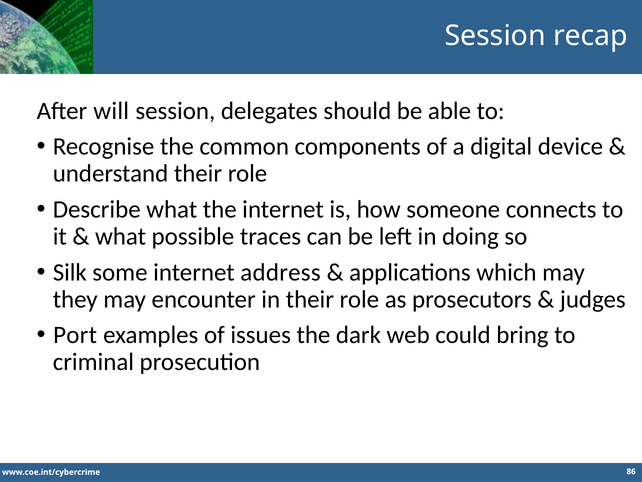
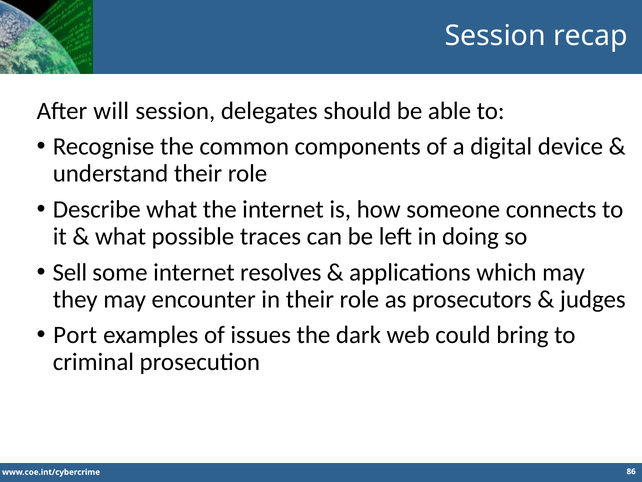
Silk: Silk -> Sell (70, 272)
address: address -> resolves (281, 272)
